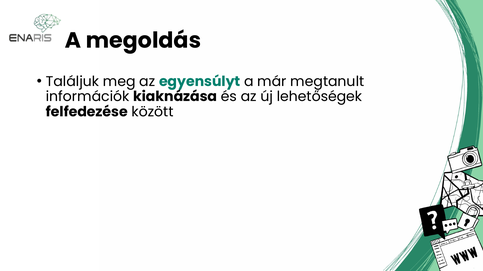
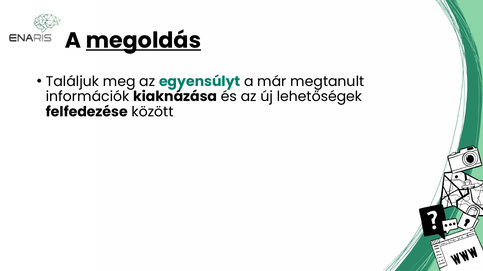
megoldás underline: none -> present (143, 41)
